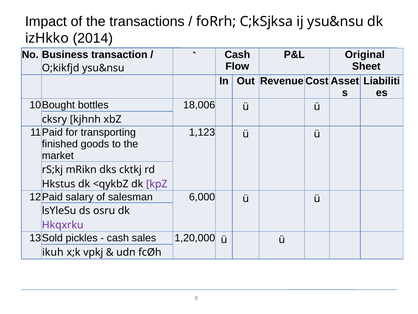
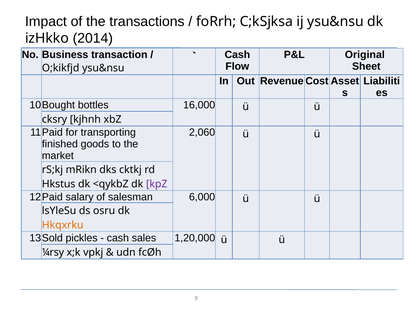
18,006: 18,006 -> 16,000 (199, 105)
1,123: 1,123 -> 2,060 (202, 132)
Hkqxrku colour: purple -> orange (63, 225)
ikuh: ikuh -> ¼rsy (53, 252)
